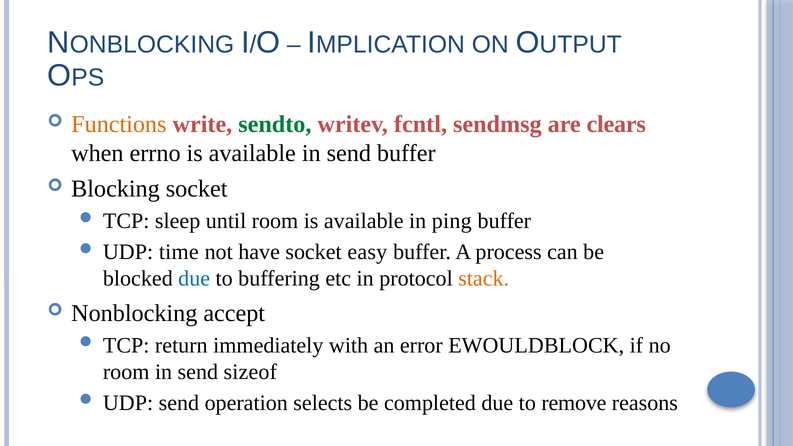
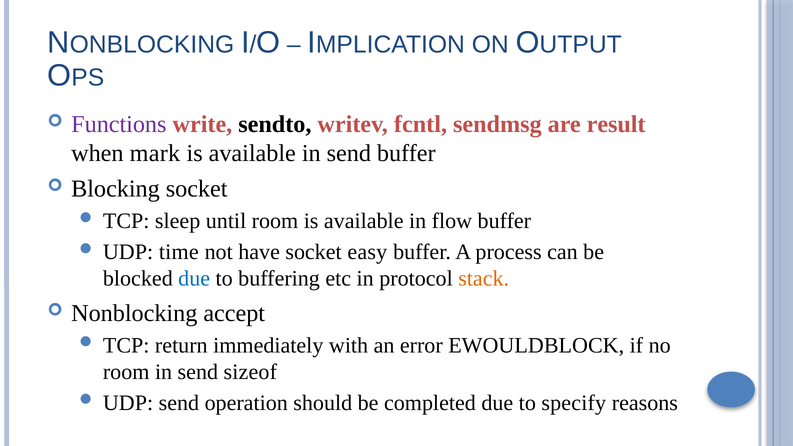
Functions colour: orange -> purple (119, 124)
sendto colour: green -> black (275, 124)
clears: clears -> result (616, 124)
errno: errno -> mark (155, 153)
ping: ping -> flow (452, 221)
selects: selects -> should (323, 403)
remove: remove -> specify (574, 403)
